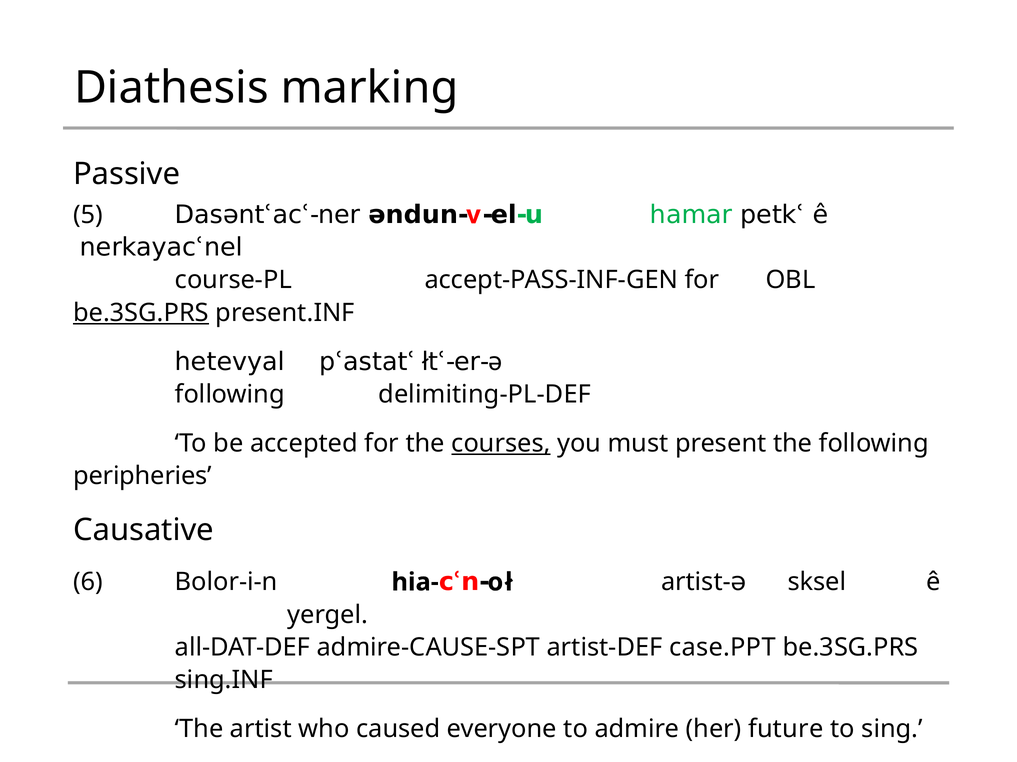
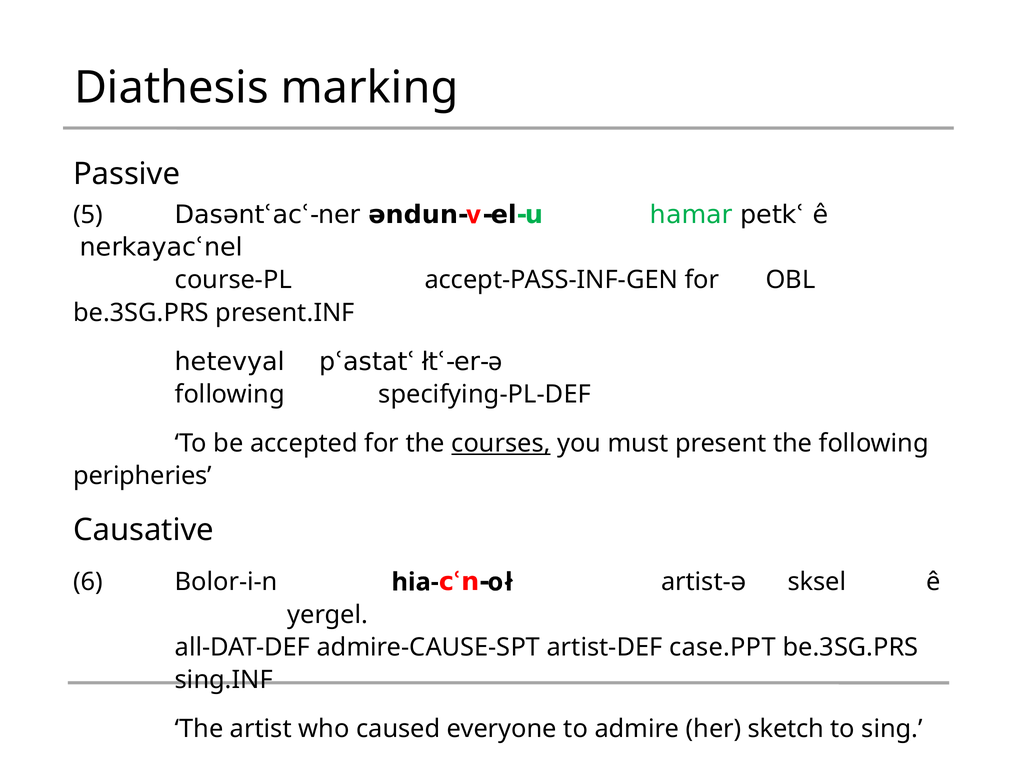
be.3SG.PRS underline: present -> none (141, 313)
delimiting-PL-DEF: delimiting-PL-DEF -> specifying-PL-DEF (485, 395)
future: future -> sketch (786, 730)
